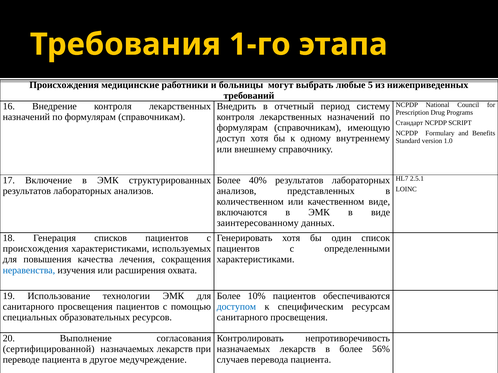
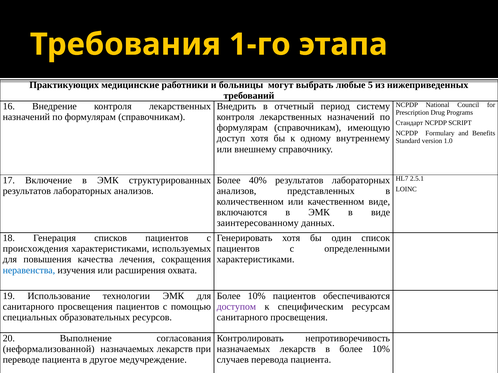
Происхождения: Происхождения -> Практикующих (64, 85)
доступом colour: blue -> purple (236, 307)
сертифицированной: сертифицированной -> неформализованной (49, 349)
в более 56%: 56% -> 10% (381, 349)
